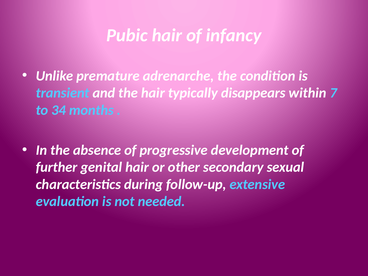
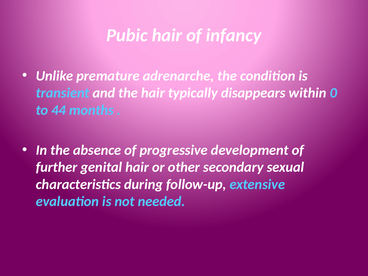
7: 7 -> 0 (333, 93)
34: 34 -> 44 (59, 110)
